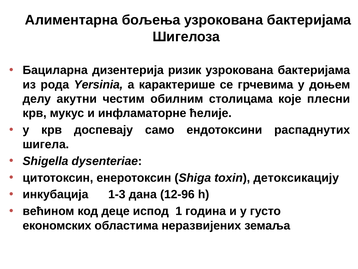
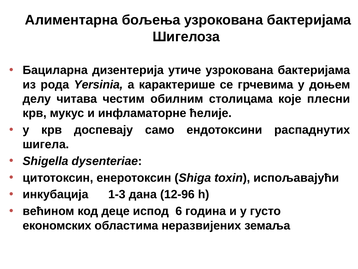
ризик: ризик -> утиче (185, 70)
акутни: акутни -> читава (77, 99)
детоксикацију: детоксикацију -> испољавајући (296, 177)
1: 1 -> 6 (179, 211)
